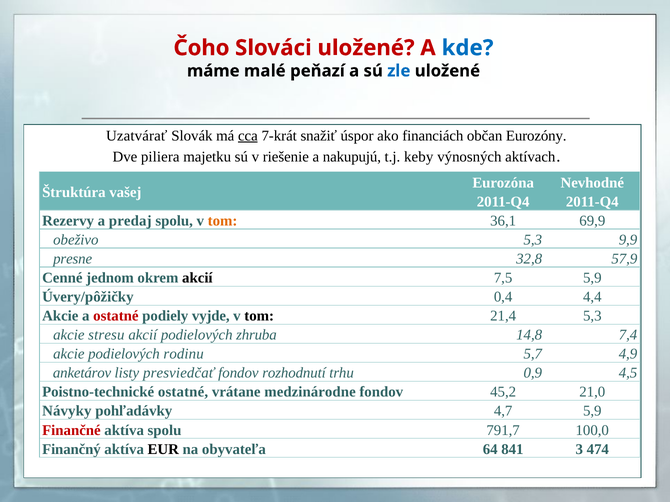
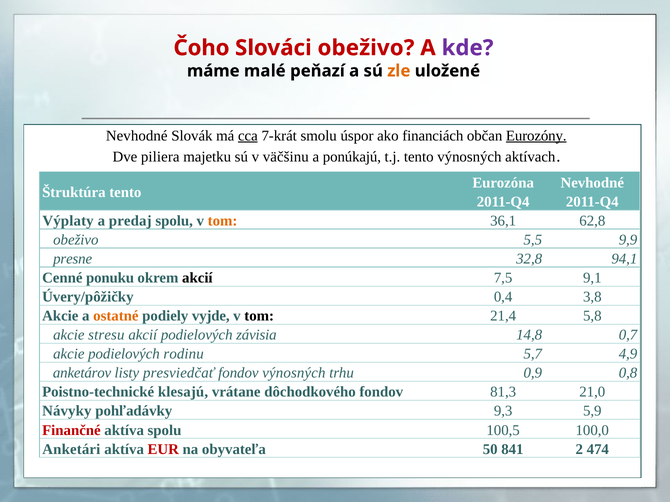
Slováci uložené: uložené -> obeživo (366, 48)
kde colour: blue -> purple (468, 48)
zle colour: blue -> orange (399, 71)
Uzatvárať: Uzatvárať -> Nevhodné (137, 136)
snažiť: snažiť -> smolu (319, 136)
Eurozóny underline: none -> present (536, 136)
riešenie: riešenie -> väčšinu (286, 157)
nakupujú: nakupujú -> ponúkajú (352, 157)
t.j keby: keby -> tento (419, 157)
Štruktúra vašej: vašej -> tento (125, 193)
Rezervy: Rezervy -> Výplaty (68, 221)
69,9: 69,9 -> 62,8 (592, 221)
obeživo 5,3: 5,3 -> 5,5 (533, 240)
57,9: 57,9 -> 94,1 (624, 259)
jednom: jednom -> ponuku (110, 278)
7,5 5,9: 5,9 -> 9,1 (592, 278)
4,4: 4,4 -> 3,8 (592, 297)
ostatné colour: red -> orange (116, 316)
21,4 5,3: 5,3 -> 5,8 (592, 316)
zhruba: zhruba -> závisia (256, 335)
7,4: 7,4 -> 0,7 (628, 335)
fondov rozhodnutí: rozhodnutí -> výnosných (294, 373)
4,5: 4,5 -> 0,8 (628, 373)
Poistno-technické ostatné: ostatné -> klesajú (183, 392)
medzinárodne: medzinárodne -> dôchodkového (310, 392)
45,2: 45,2 -> 81,3 (503, 392)
4,7: 4,7 -> 9,3 (503, 411)
791,7: 791,7 -> 100,5 (503, 431)
Finančný: Finančný -> Anketári (71, 450)
EUR colour: black -> red (163, 450)
64: 64 -> 50 (490, 450)
3: 3 -> 2 (579, 450)
